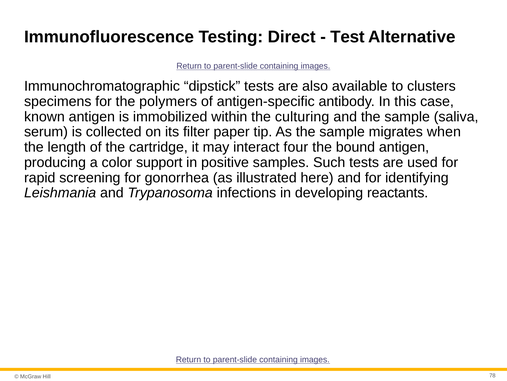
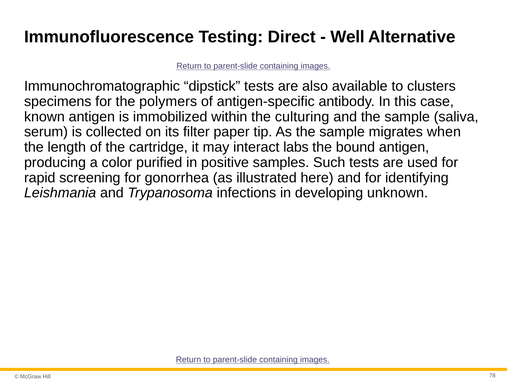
Test: Test -> Well (347, 37)
four: four -> labs (296, 147)
support: support -> purified (159, 162)
reactants: reactants -> unknown (398, 193)
